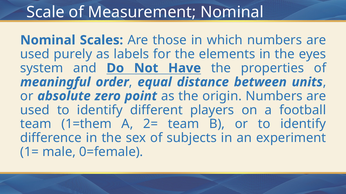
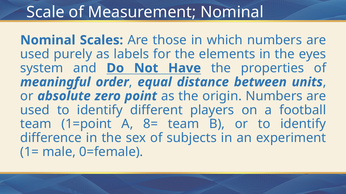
1=them: 1=them -> 1=point (87, 124)
2=: 2= -> 8= (151, 124)
